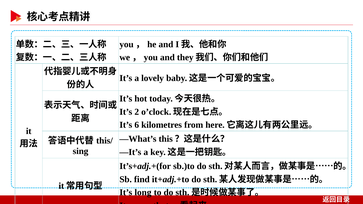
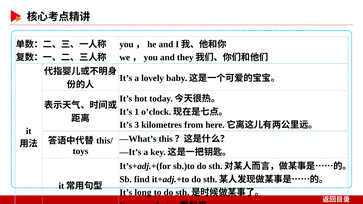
2: 2 -> 1 (137, 112)
6: 6 -> 3 (137, 125)
sing: sing -> toys (81, 151)
